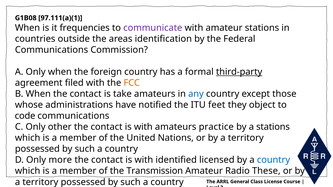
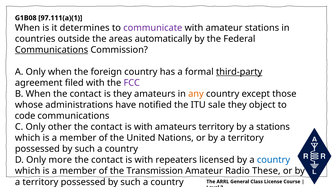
frequencies: frequencies -> determines (85, 28)
identification: identification -> automatically (163, 39)
Communications underline: none -> present (52, 50)
FCC colour: orange -> purple (132, 83)
is take: take -> they (122, 94)
any colour: blue -> orange (196, 94)
feet: feet -> sale (217, 105)
amateurs practice: practice -> territory (216, 127)
identified: identified -> repeaters (176, 160)
